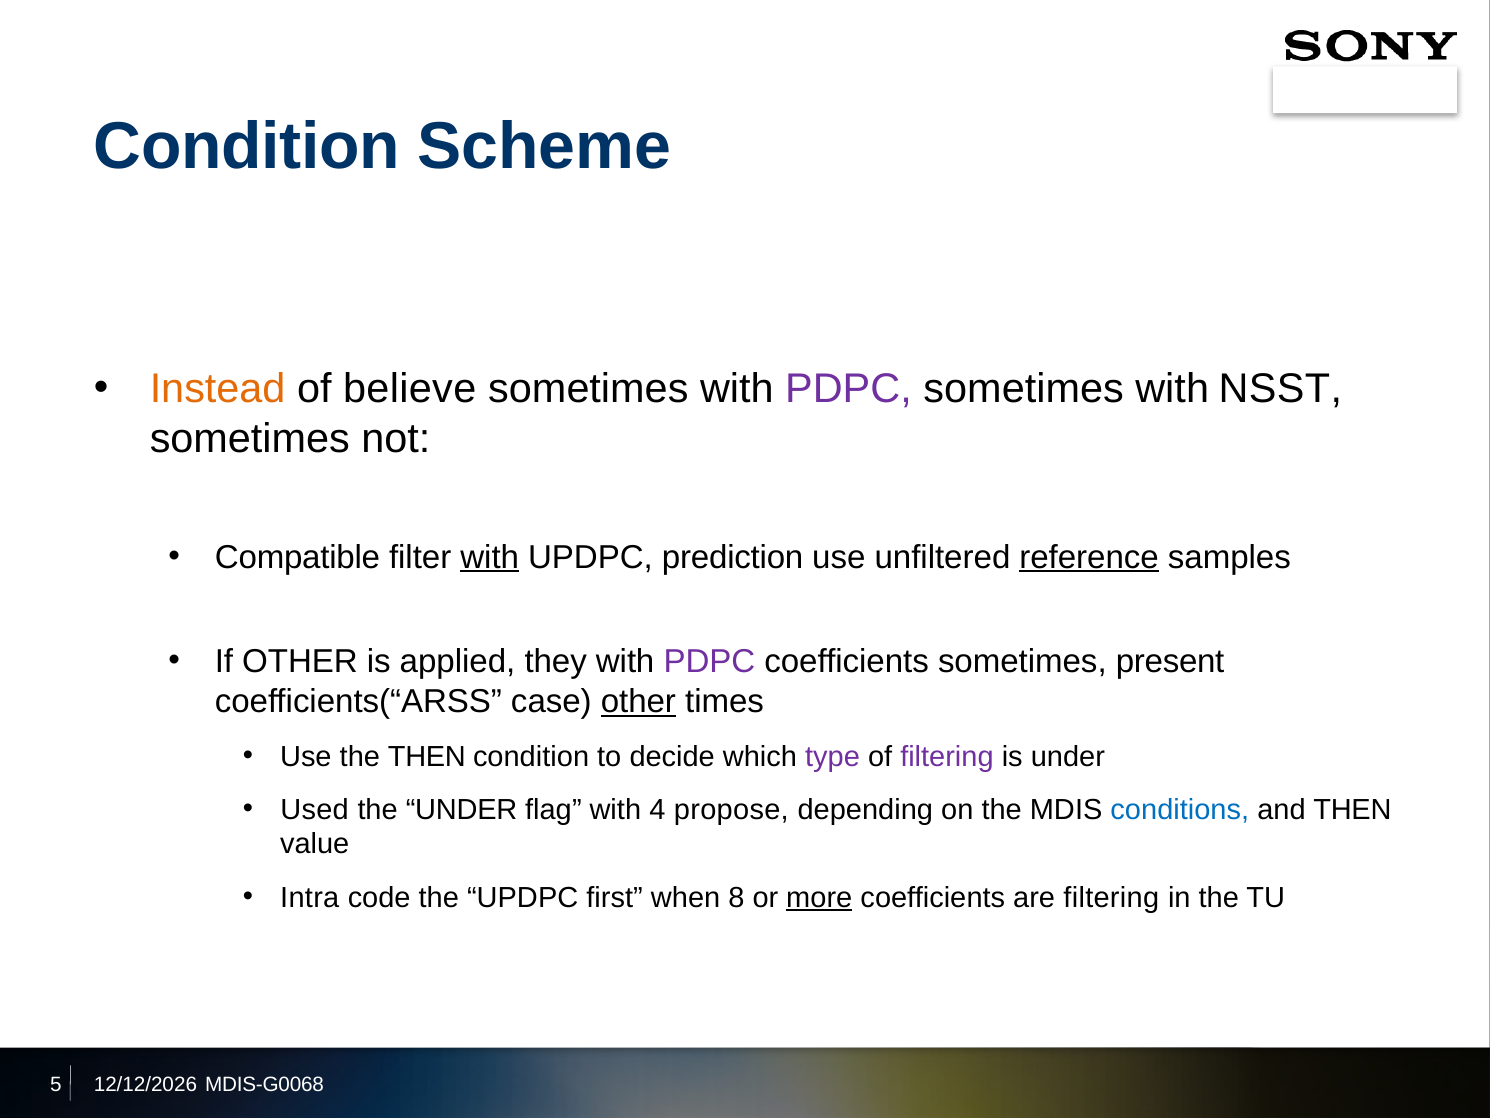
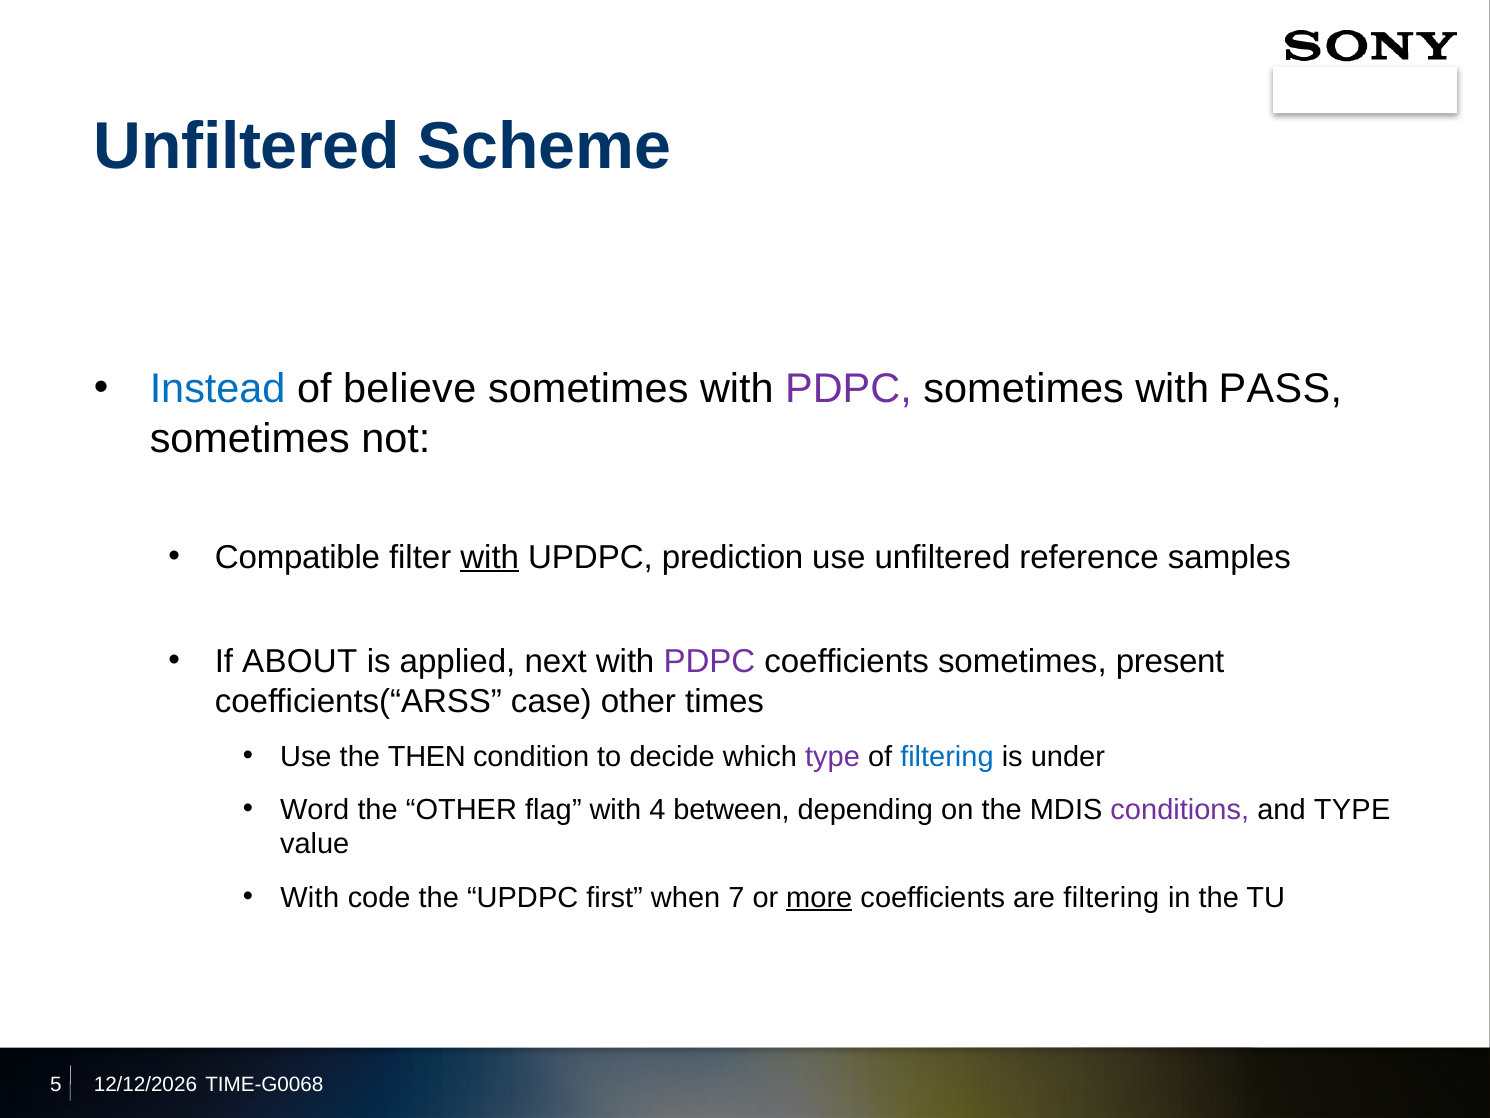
Condition: Condition -> Unfiltered (247, 147)
Instead colour: orange -> blue (218, 389)
NSST: NSST -> PASS (1280, 389)
reference underline: present -> none (1089, 557)
If OTHER: OTHER -> ABOUT (300, 661)
they: they -> next (556, 661)
other underline: present -> none (638, 701)
filtering colour: purple -> blue (947, 756)
Used: Used -> Word (315, 809)
the UNDER: UNDER -> OTHER (461, 809)
propose: propose -> between (732, 809)
conditions colour: blue -> purple (1180, 809)
and THEN: THEN -> TYPE (1352, 809)
Intra: Intra -> With (310, 897)
8: 8 -> 7 (736, 897)
MDIS-G0068: MDIS-G0068 -> TIME-G0068 (264, 1084)
